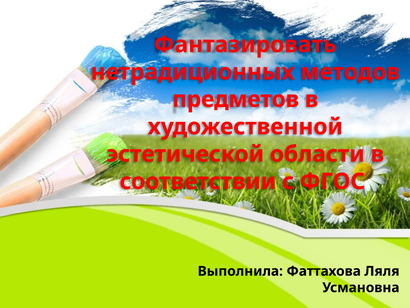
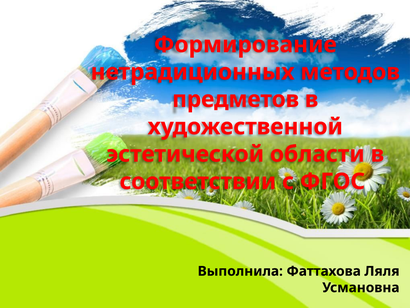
Фантазировать: Фантазировать -> Формирование (245, 45)
